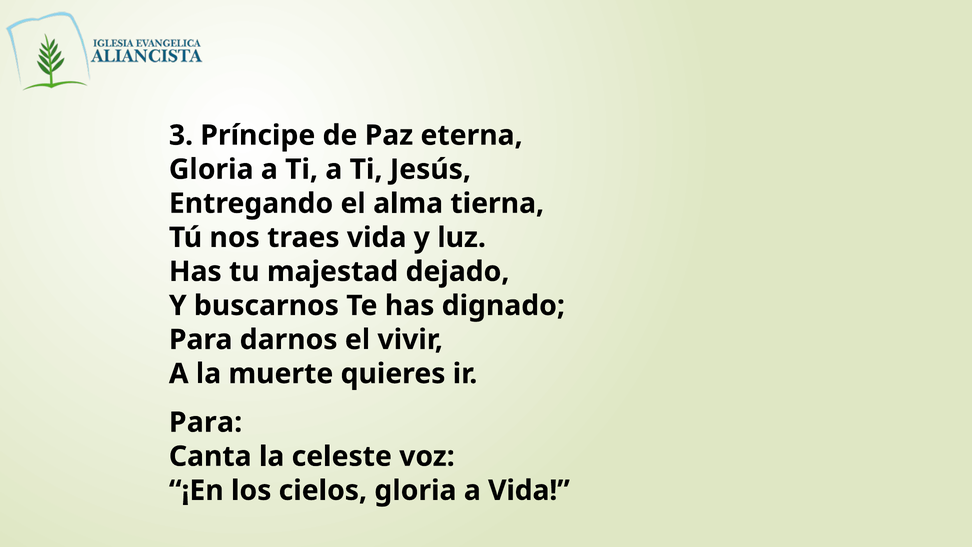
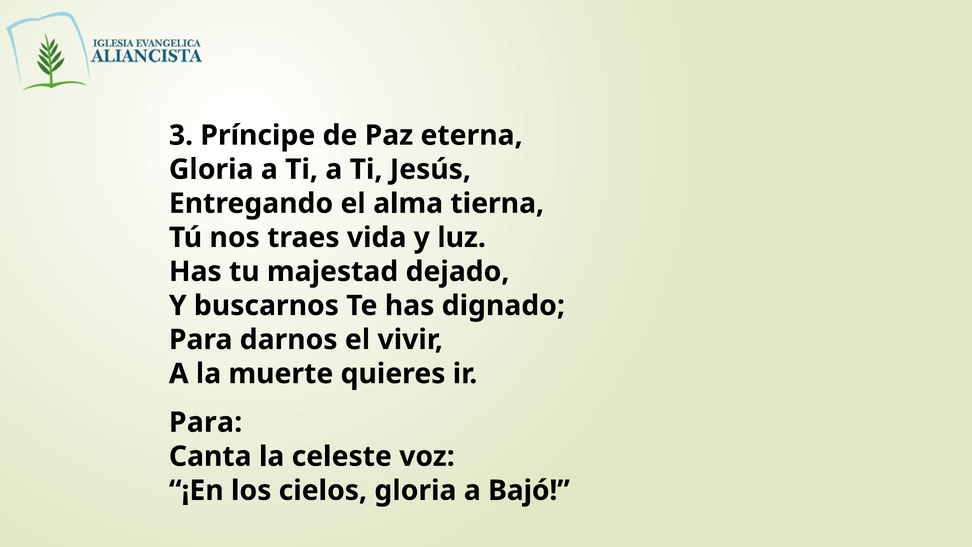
a Vida: Vida -> Bajó (529, 490)
